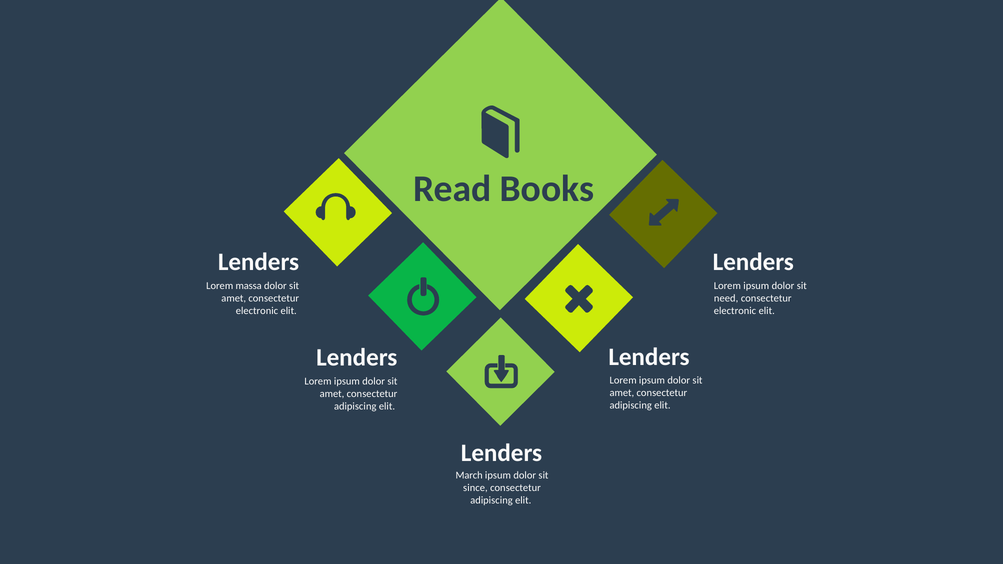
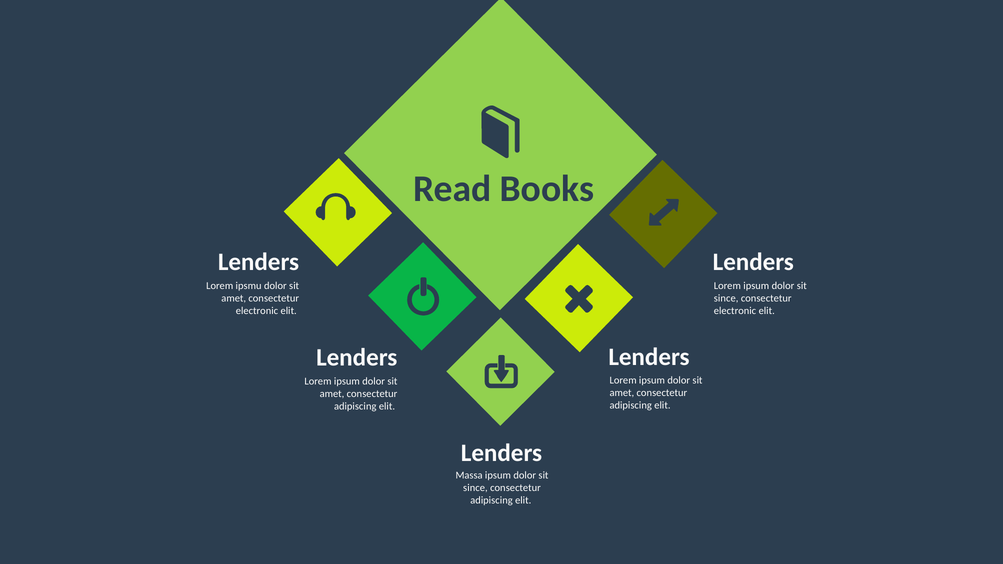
massa: massa -> ipsmu (249, 286)
need: need -> since (726, 298)
March: March -> Massa (469, 475)
